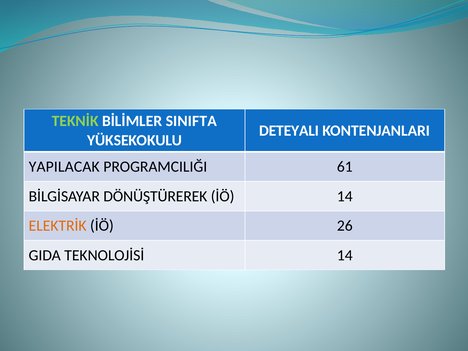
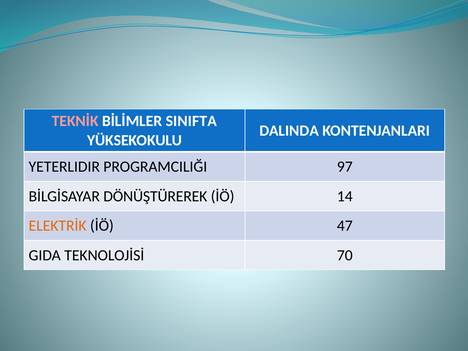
TEKNİK colour: light green -> pink (75, 121)
DETEYALI: DETEYALI -> DALINDA (289, 131)
YAPILACAK: YAPILACAK -> YETERLIDIR (64, 167)
61: 61 -> 97 (345, 167)
26: 26 -> 47 (345, 226)
TEKNOLOJİSİ 14: 14 -> 70 (345, 255)
